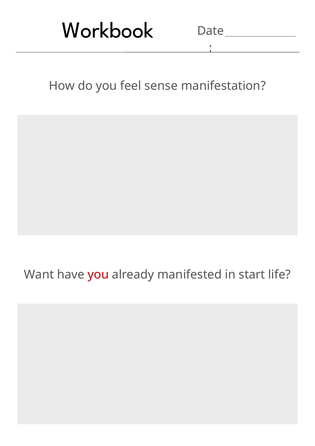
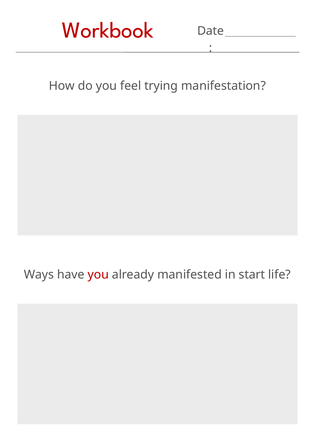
Workbook colour: black -> red (108, 30)
sense: sense -> trying (161, 86)
Want: Want -> Ways (39, 274)
